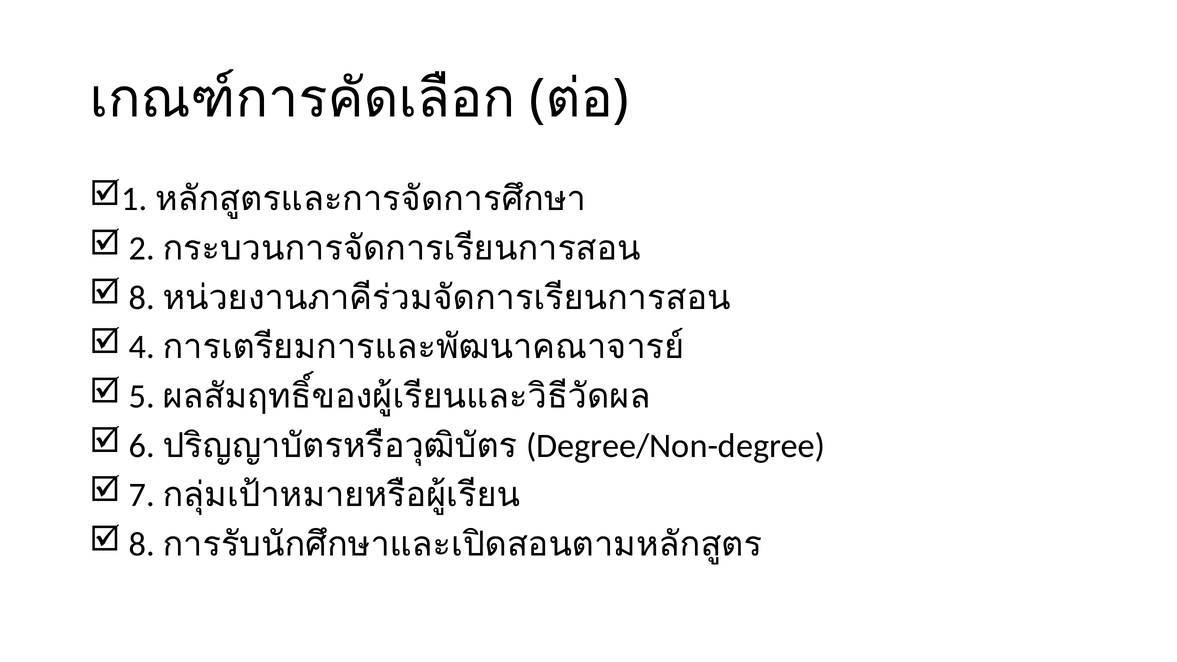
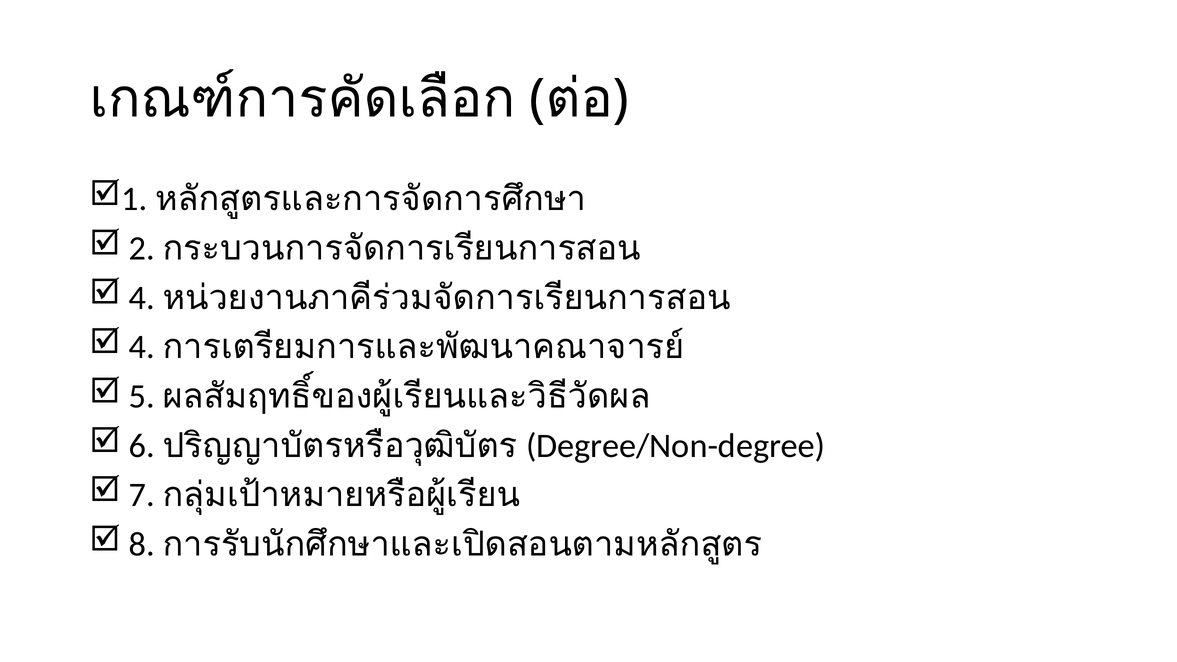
8: 8 -> 4 (142, 298)
